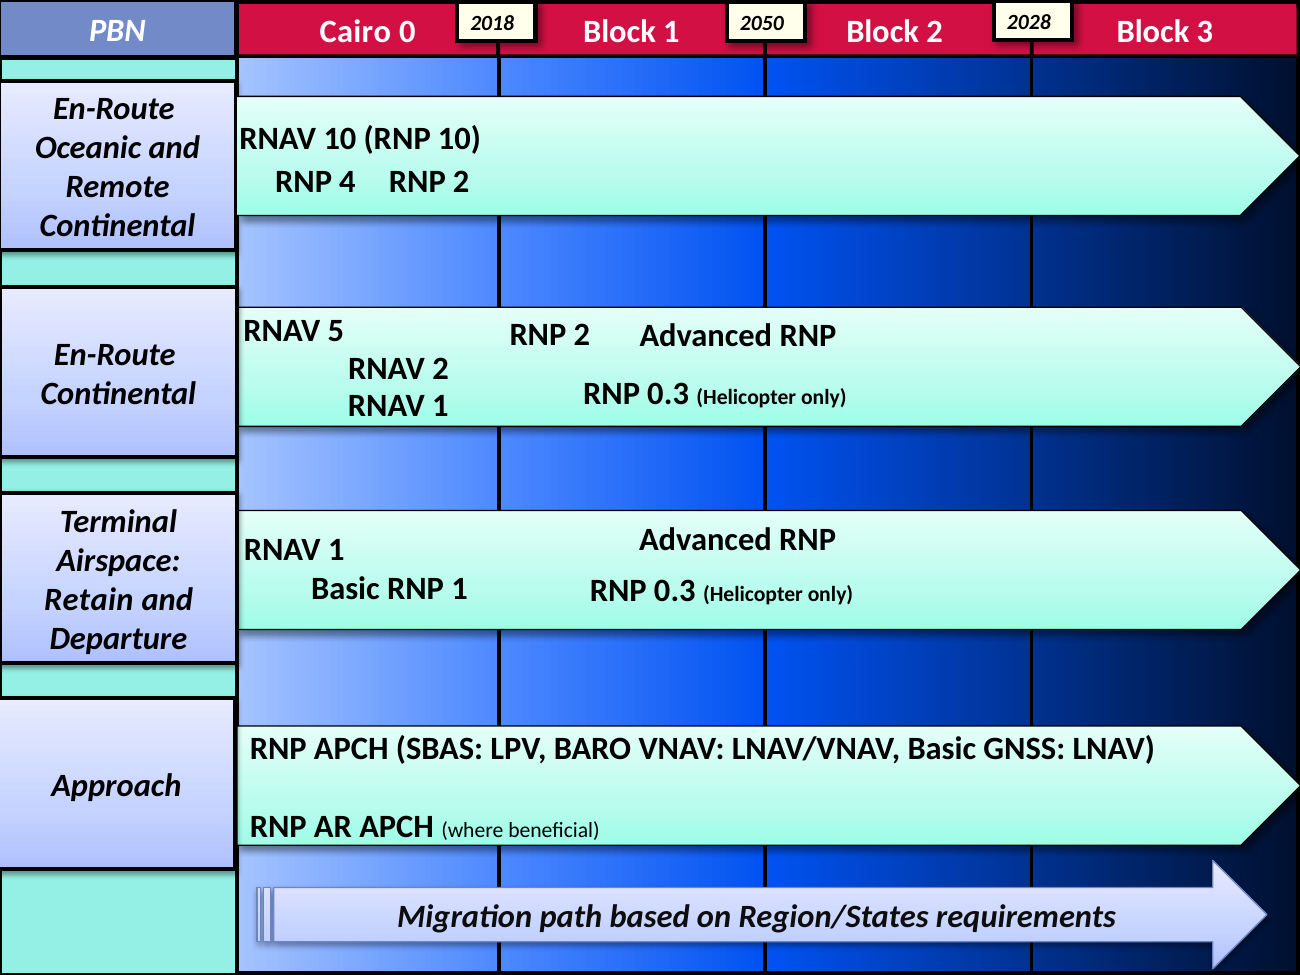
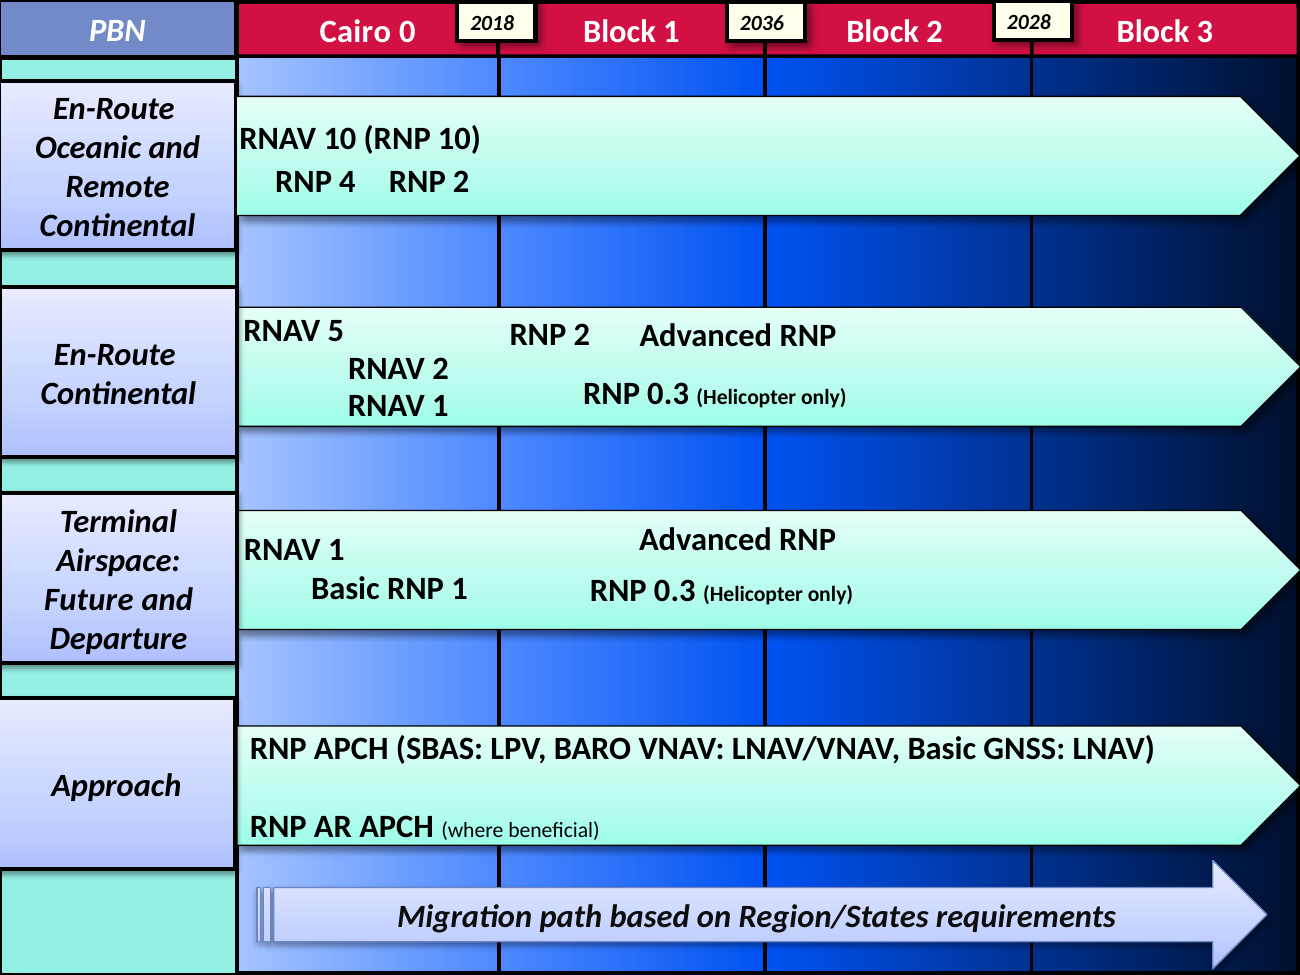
2050: 2050 -> 2036 (762, 23)
Retain: Retain -> Future (89, 600)
